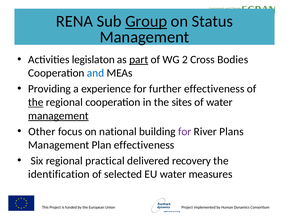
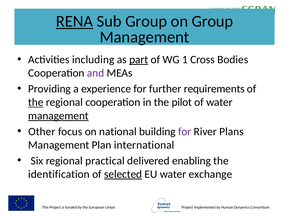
RENA underline: none -> present (74, 21)
Group underline: present -> none (146, 21)
on Status: Status -> Group (212, 21)
legislaton: legislaton -> including (93, 60)
2: 2 -> 1 (185, 60)
and colour: blue -> purple (96, 73)
further effectiveness: effectiveness -> requirements (214, 89)
sites: sites -> pilot (182, 102)
Plan effectiveness: effectiveness -> international (144, 145)
recovery: recovery -> enabling (192, 161)
selected underline: none -> present (123, 174)
measures: measures -> exchange (210, 174)
